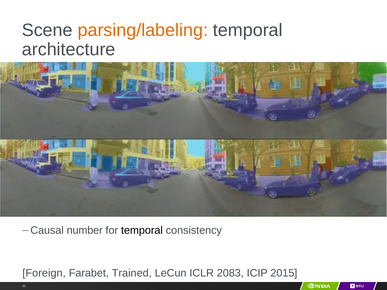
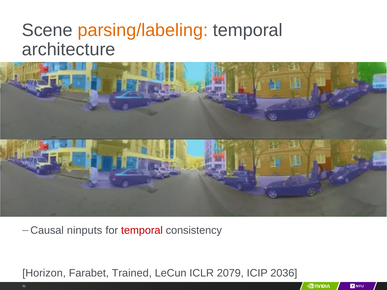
number: number -> ninputs (85, 230)
temporal colour: black -> red (142, 230)
Foreign: Foreign -> Horizon (44, 273)
2083: 2083 -> 2079 (230, 273)
2015: 2015 -> 2036 (284, 273)
